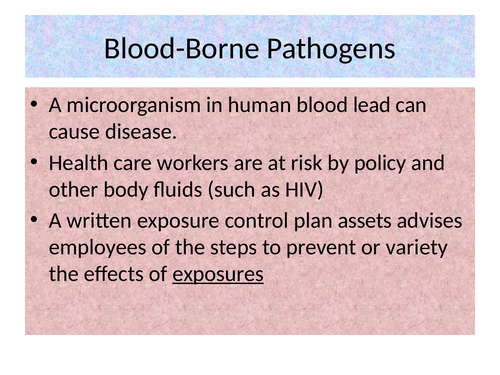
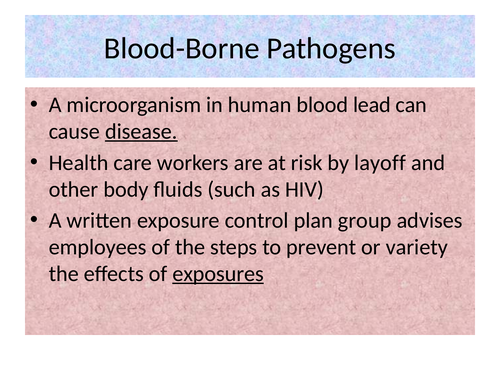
disease underline: none -> present (141, 132)
policy: policy -> layoff (380, 163)
assets: assets -> group (365, 220)
